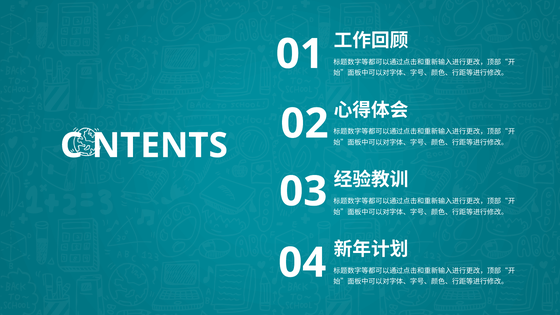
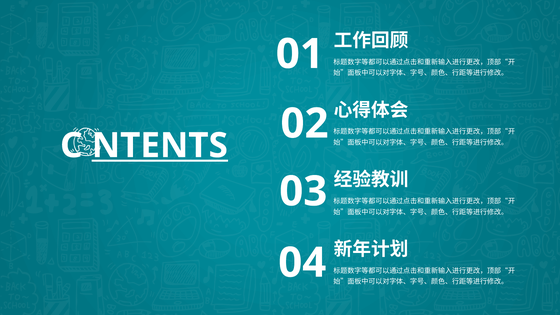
NTENTS underline: none -> present (160, 146)
